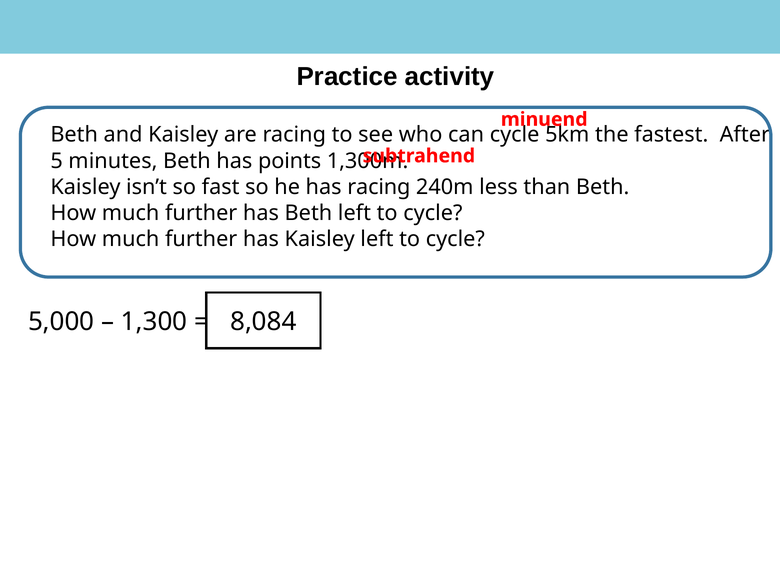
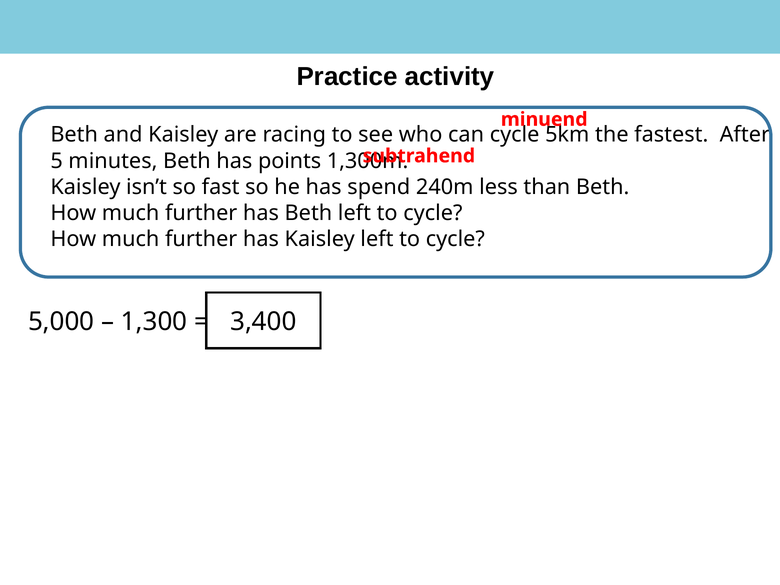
has racing: racing -> spend (379, 187)
8,084: 8,084 -> 3,400 (263, 322)
